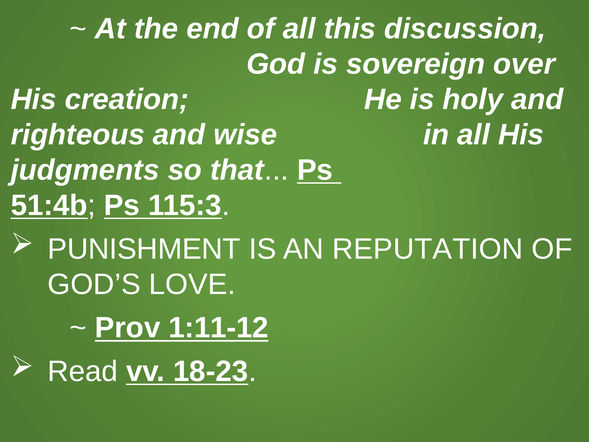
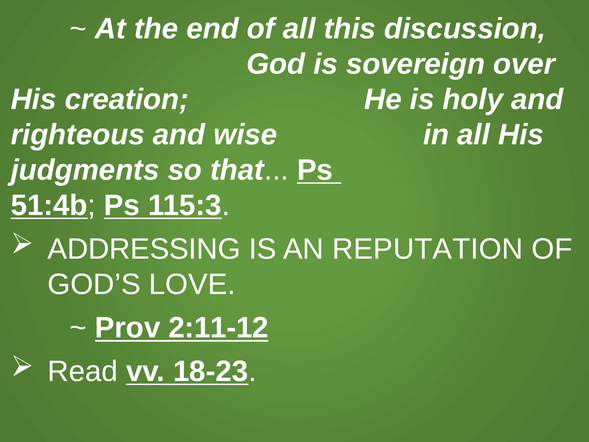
PUNISHMENT: PUNISHMENT -> ADDRESSING (144, 249)
1:11-12: 1:11-12 -> 2:11-12 (219, 328)
